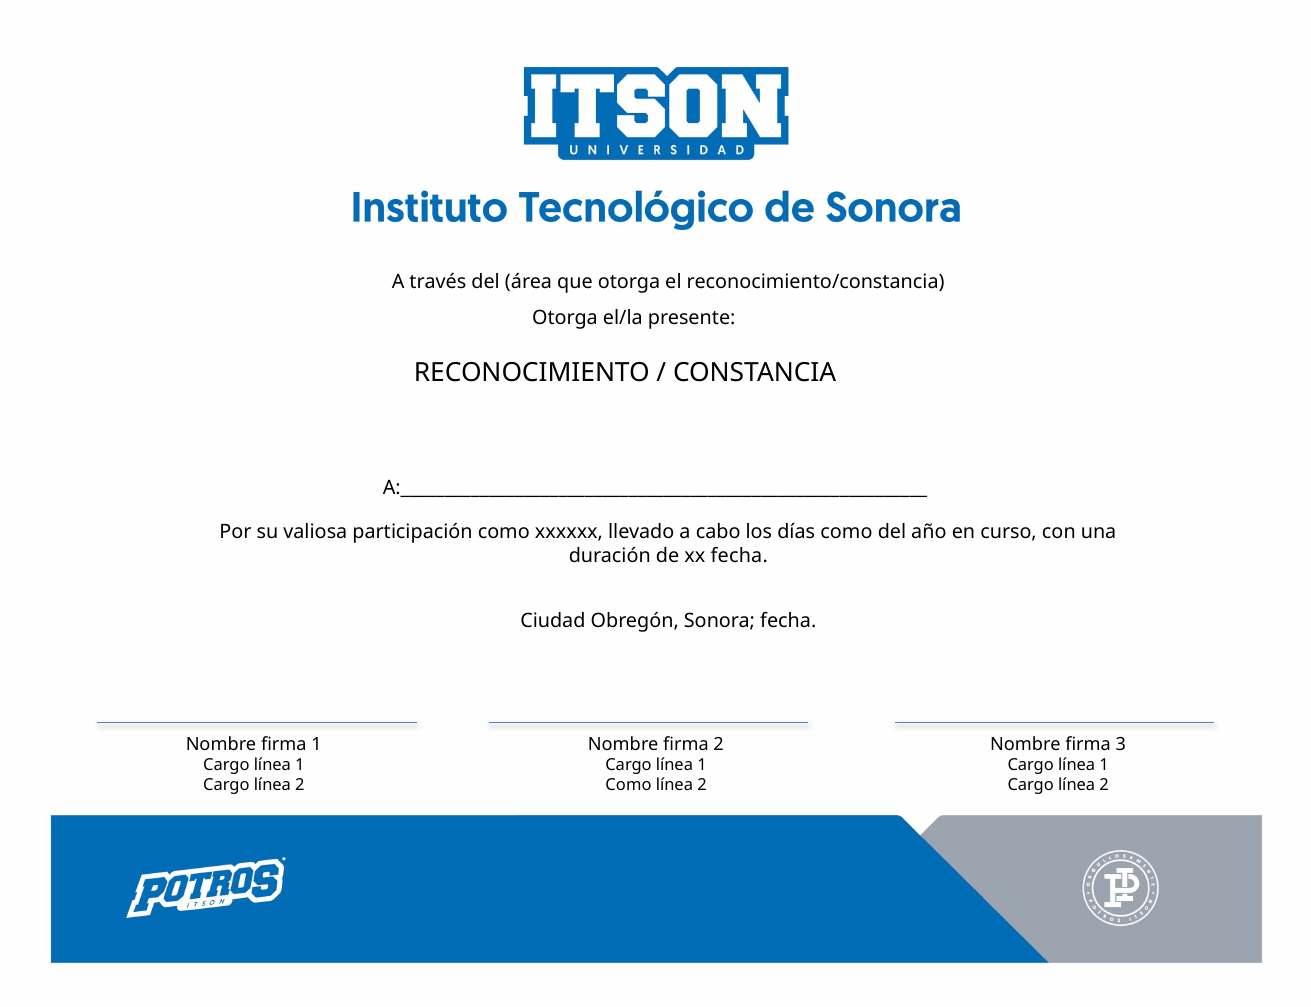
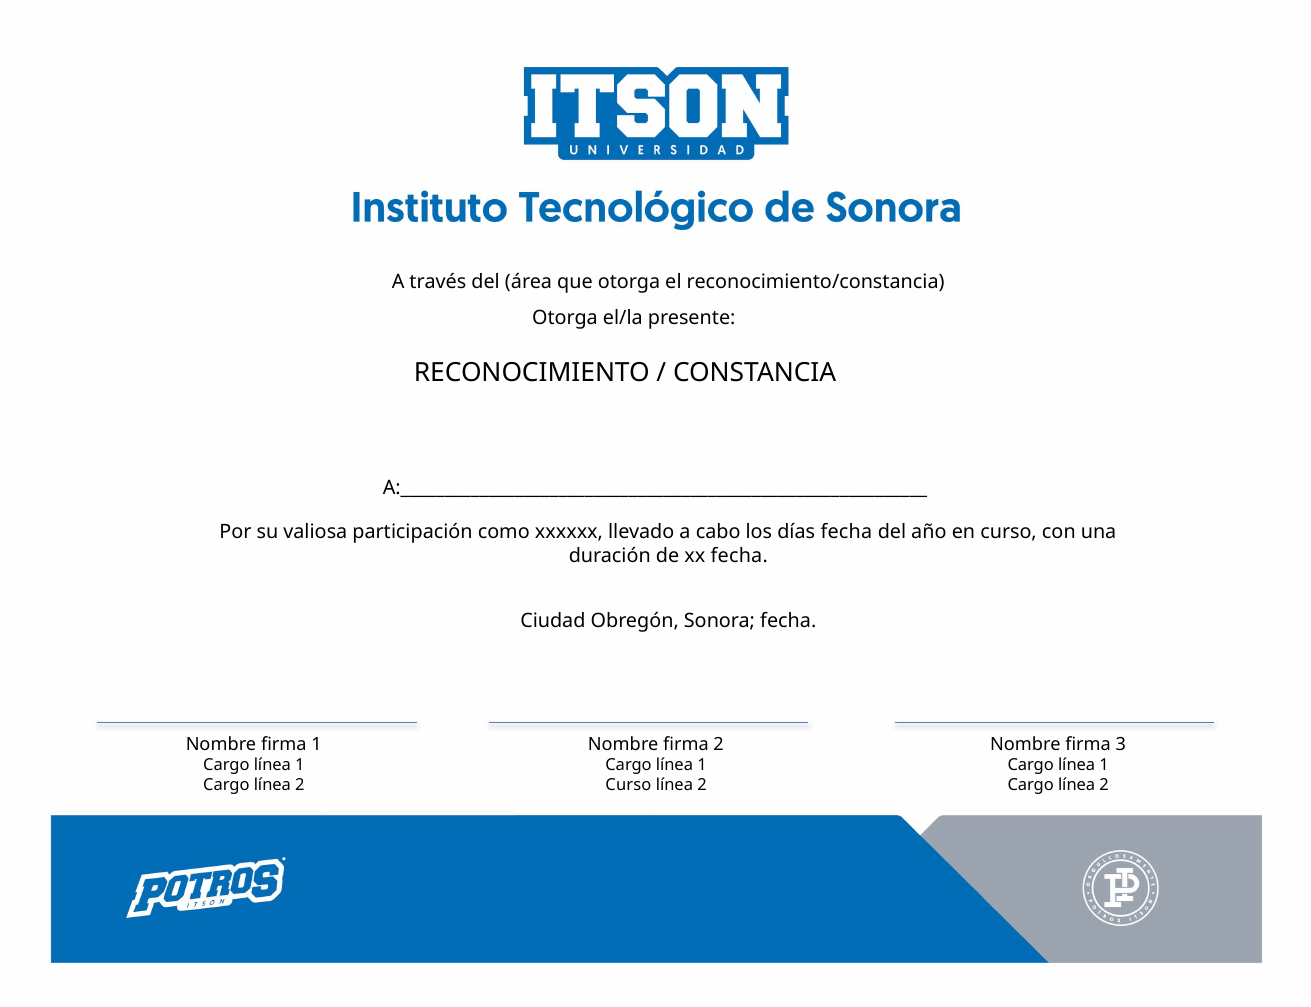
días como: como -> fecha (846, 532)
Como: Como -> Curso (628, 785)
